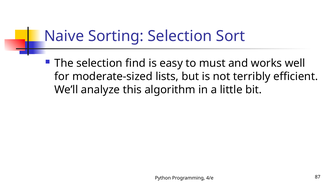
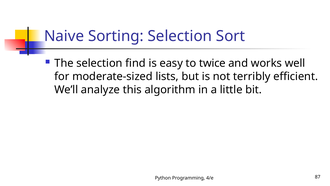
must: must -> twice (212, 63)
